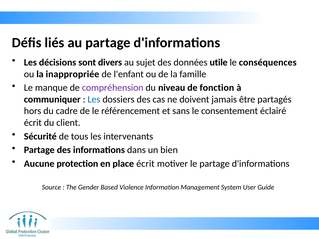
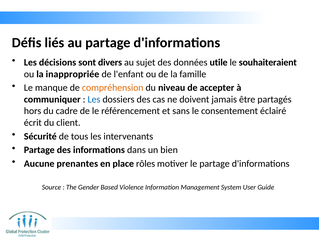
conséquences: conséquences -> souhaiteraient (268, 62)
compréhension colour: purple -> orange (113, 88)
fonction: fonction -> accepter (217, 88)
protection: protection -> prenantes (77, 164)
place écrit: écrit -> rôles (146, 164)
